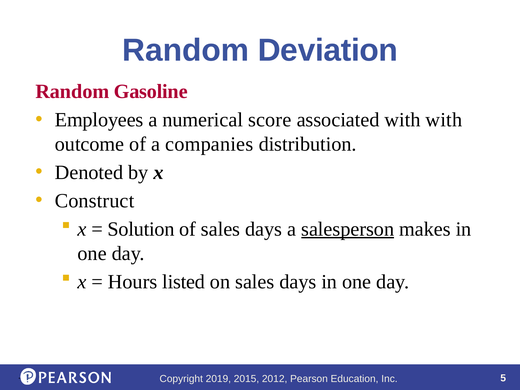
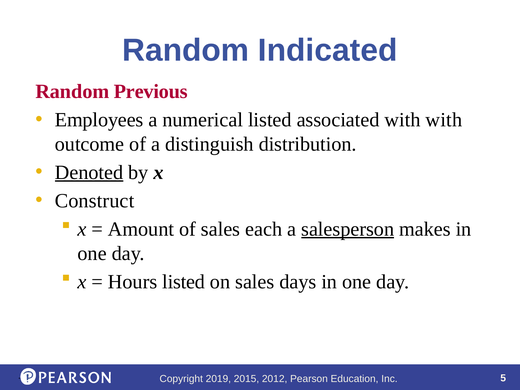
Deviation: Deviation -> Indicated (328, 50)
Gasoline: Gasoline -> Previous (151, 91)
numerical score: score -> listed (270, 120)
companies: companies -> distinguish (209, 144)
Denoted underline: none -> present (89, 172)
Solution: Solution -> Amount (141, 229)
of sales days: days -> each (264, 229)
